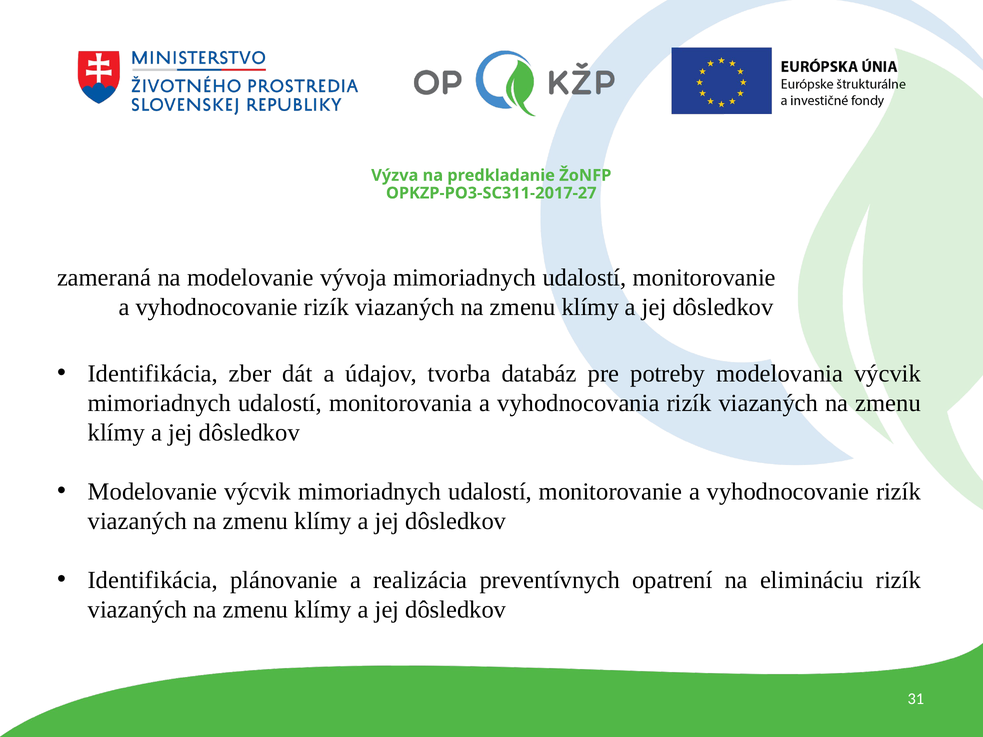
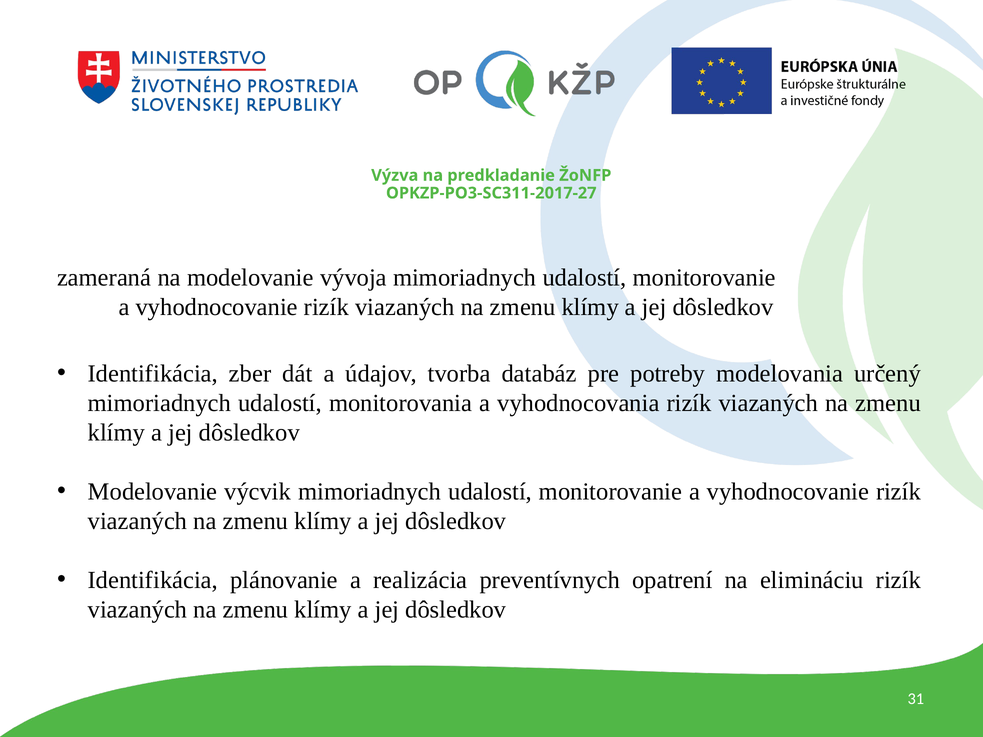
modelovania výcvik: výcvik -> určený (888, 374)
